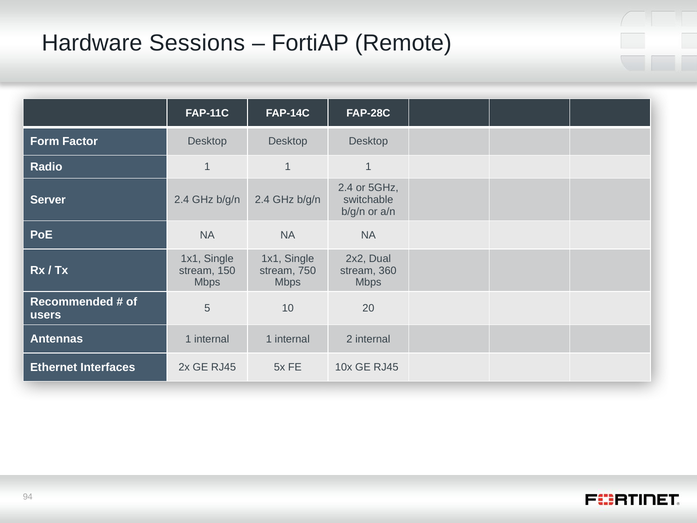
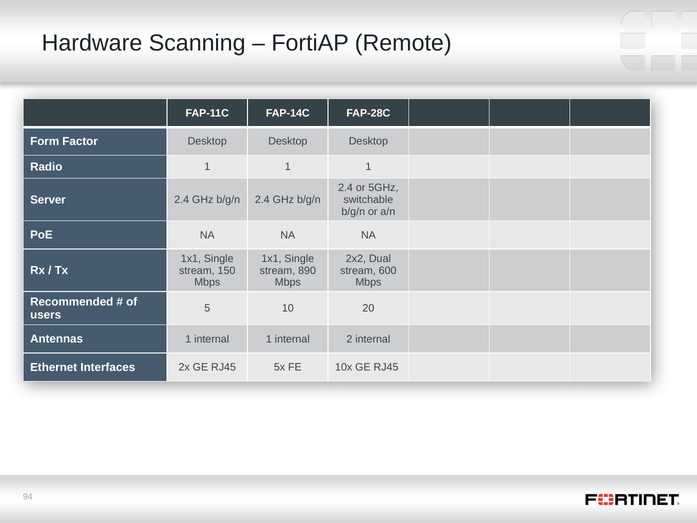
Sessions: Sessions -> Scanning (197, 43)
750: 750 -> 890 (307, 270)
360: 360 -> 600 (388, 270)
